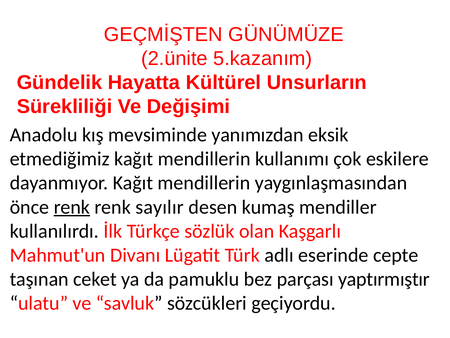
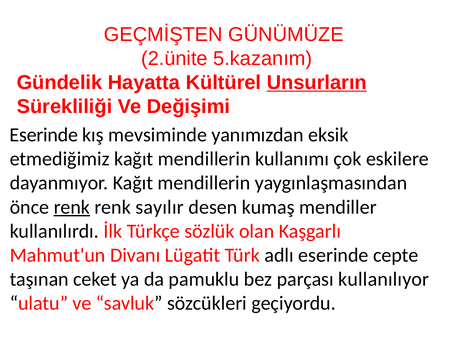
Unsurların underline: none -> present (317, 82)
Anadolu: Anadolu -> Eserinde (44, 135)
yaptırmıştır: yaptırmıştır -> kullanılıyor (384, 279)
